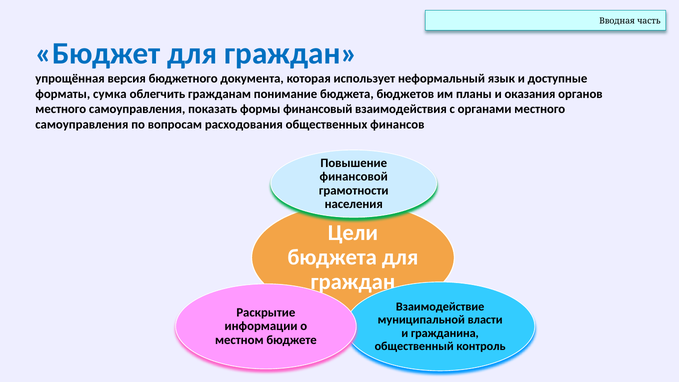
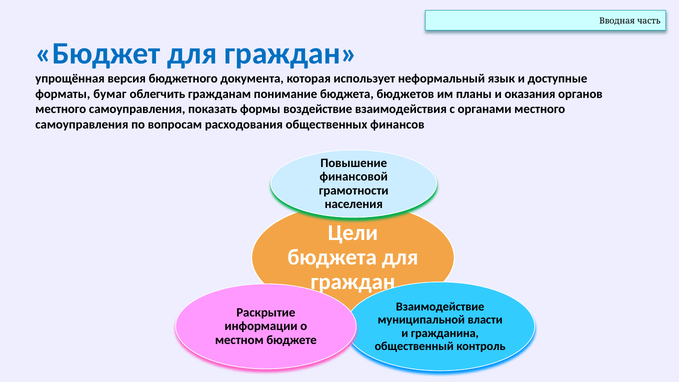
сумка: сумка -> бумаг (110, 94)
финансовый: финансовый -> воздействие (318, 109)
